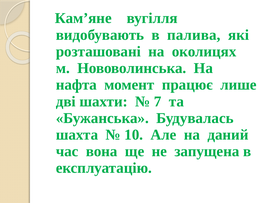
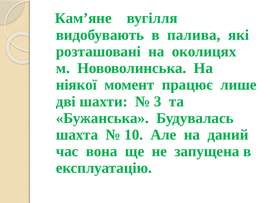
нафта: нафта -> ніякої (76, 85)
7: 7 -> 3 (158, 101)
